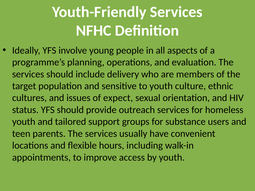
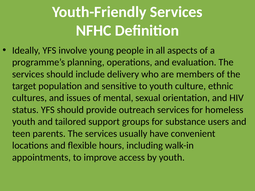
expect: expect -> mental (118, 98)
